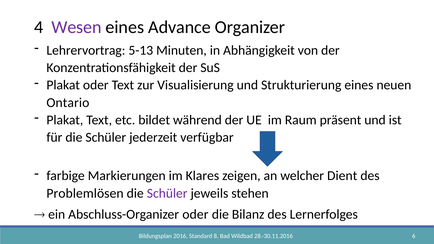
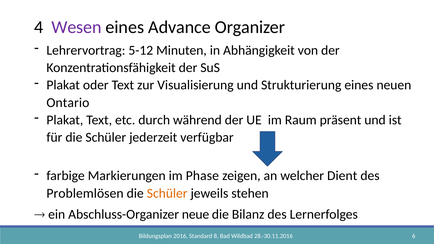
5-13: 5-13 -> 5-12 (141, 50)
bildet: bildet -> durch (154, 120)
Klares: Klares -> Phase (202, 176)
Schüler colour: purple -> orange (167, 193)
Abschluss-Organizer oder: oder -> neue (196, 214)
